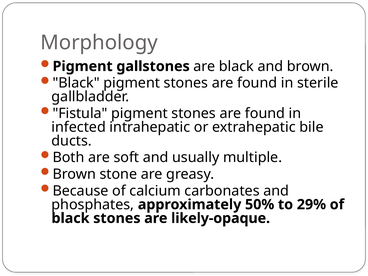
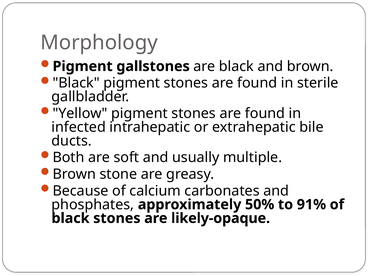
Fistula: Fistula -> Yellow (80, 113)
29%: 29% -> 91% (311, 205)
